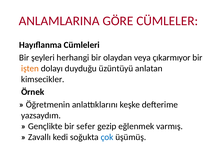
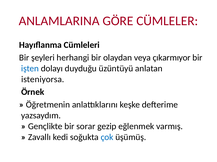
işten colour: orange -> blue (30, 69)
kimsecikler: kimsecikler -> isteniyorsa (43, 80)
sefer: sefer -> sorar (86, 127)
